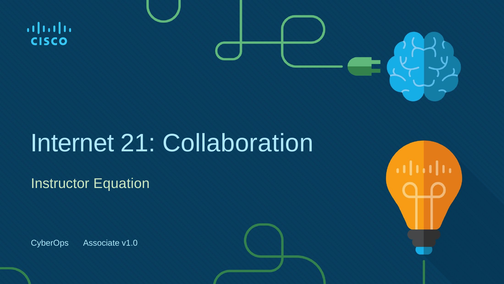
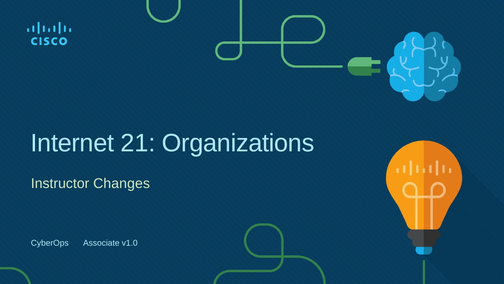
Collaboration: Collaboration -> Organizations (238, 143)
Equation: Equation -> Changes (122, 183)
